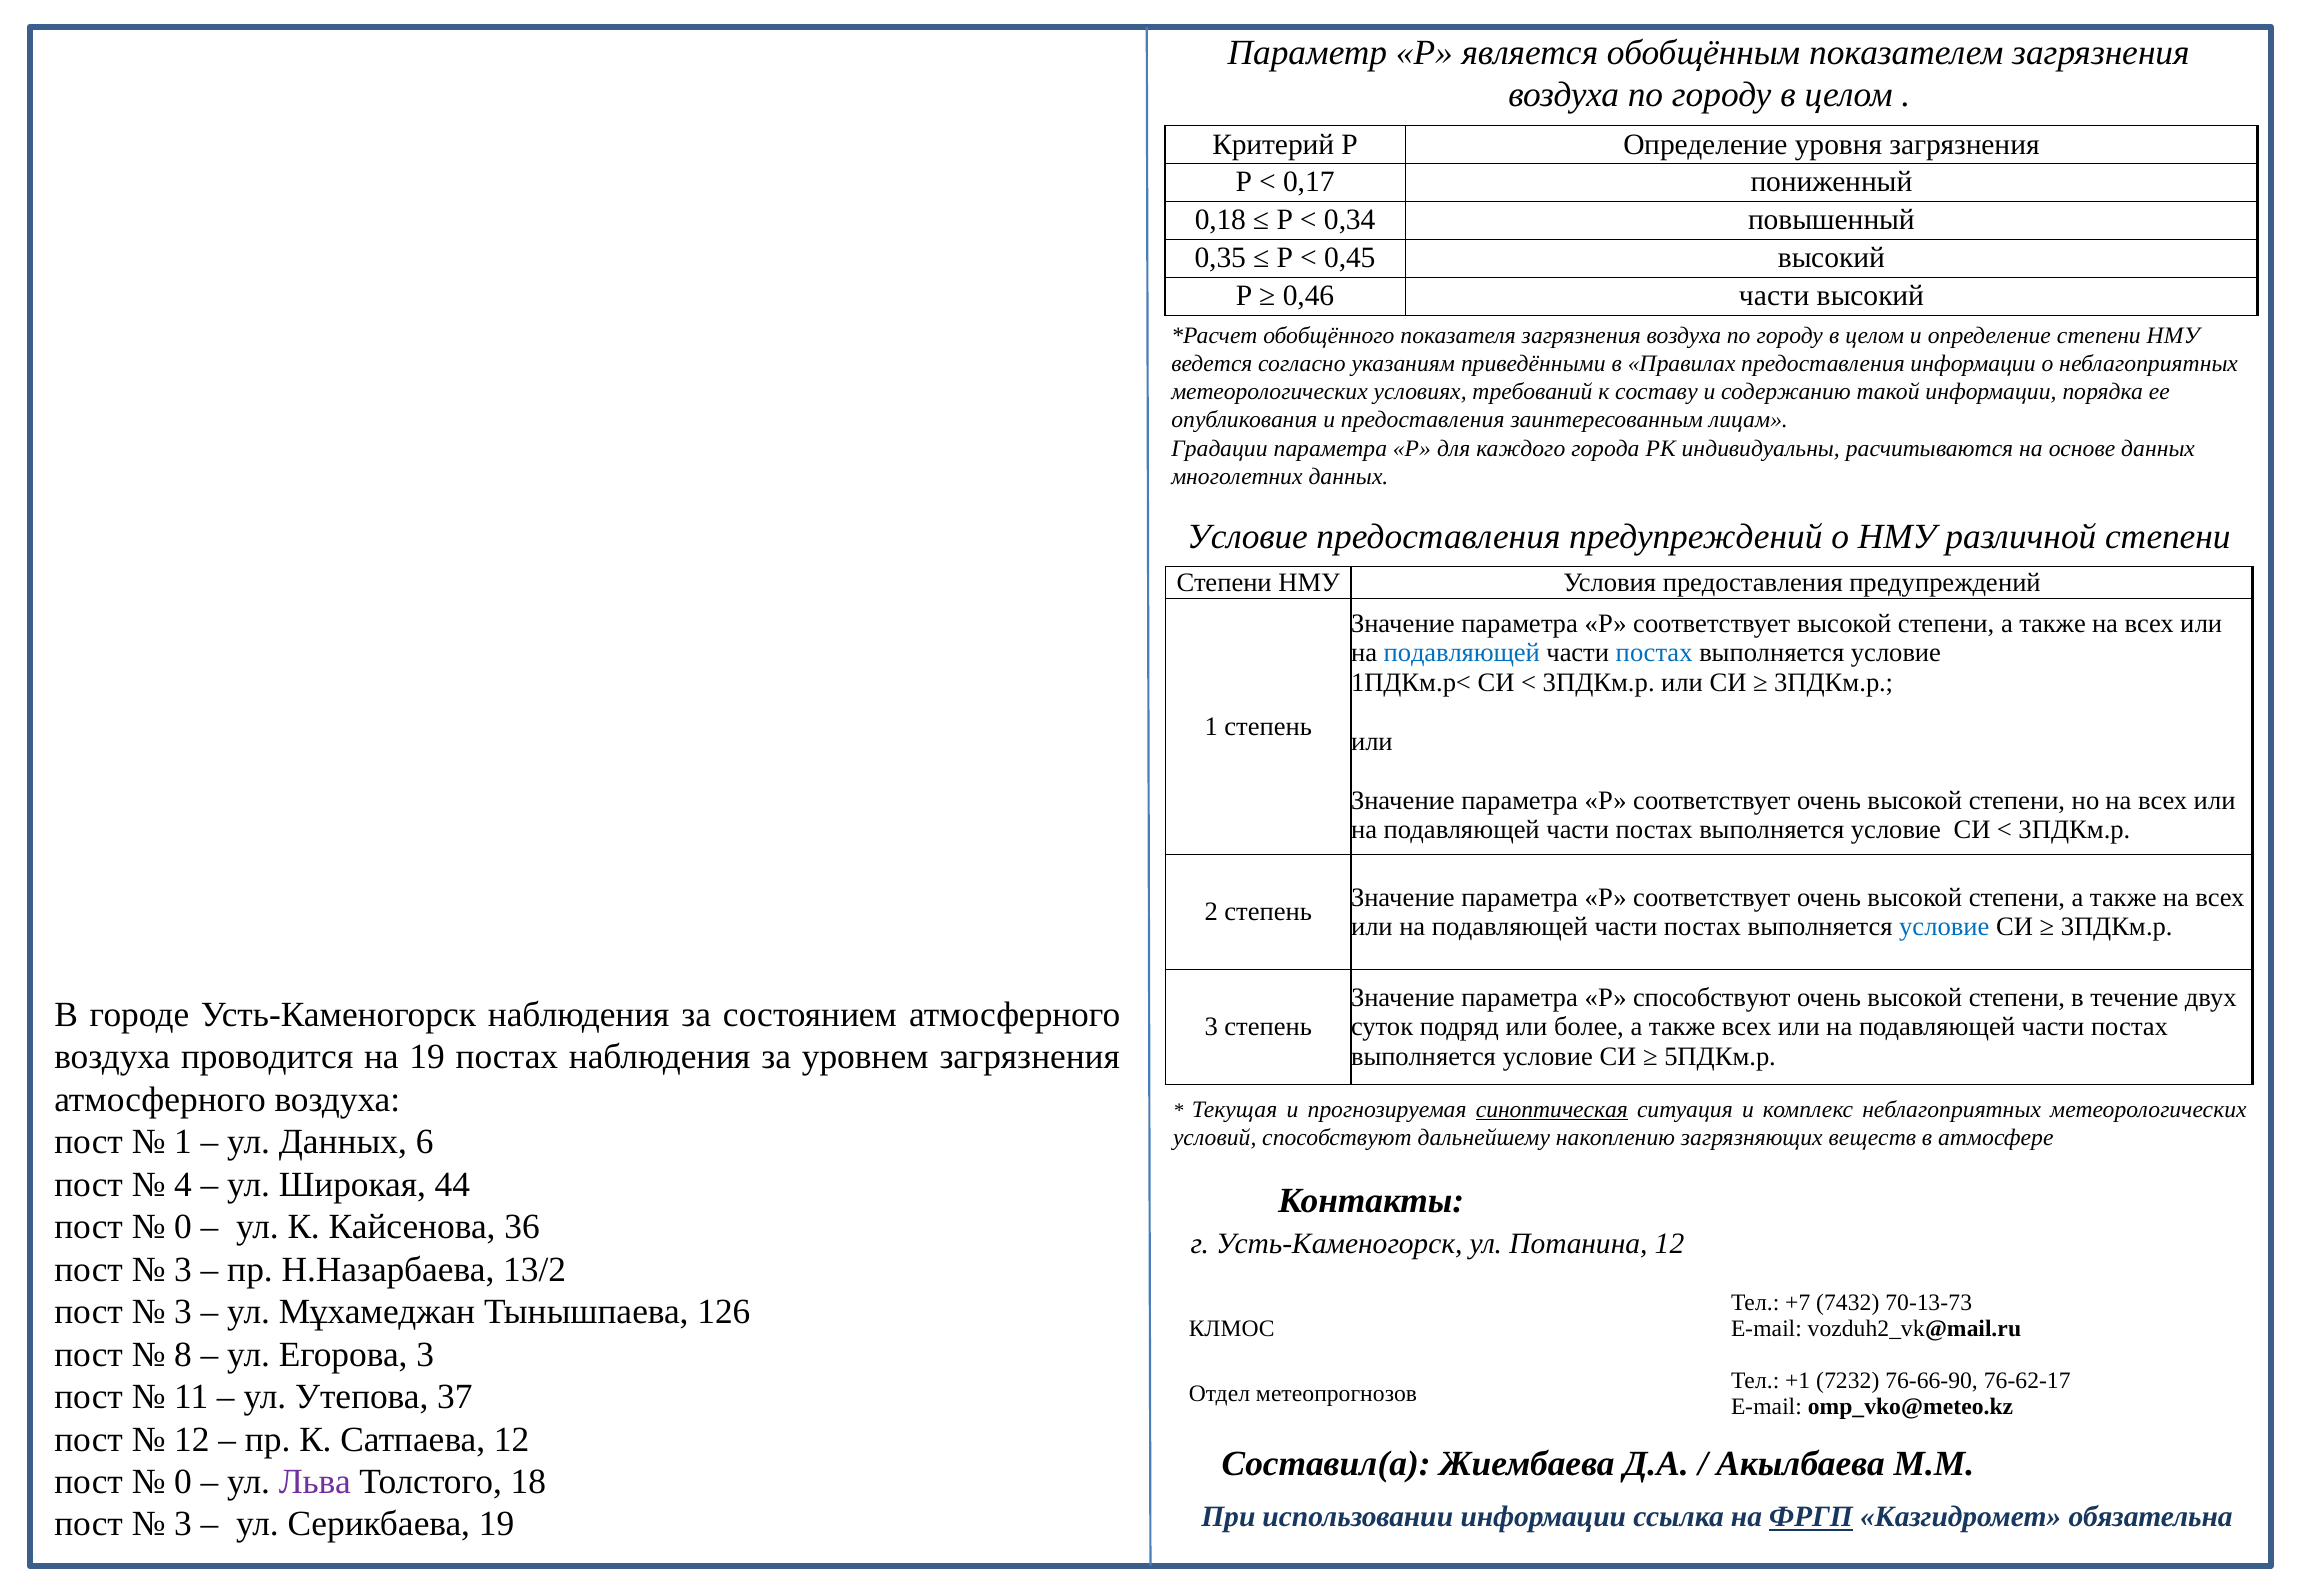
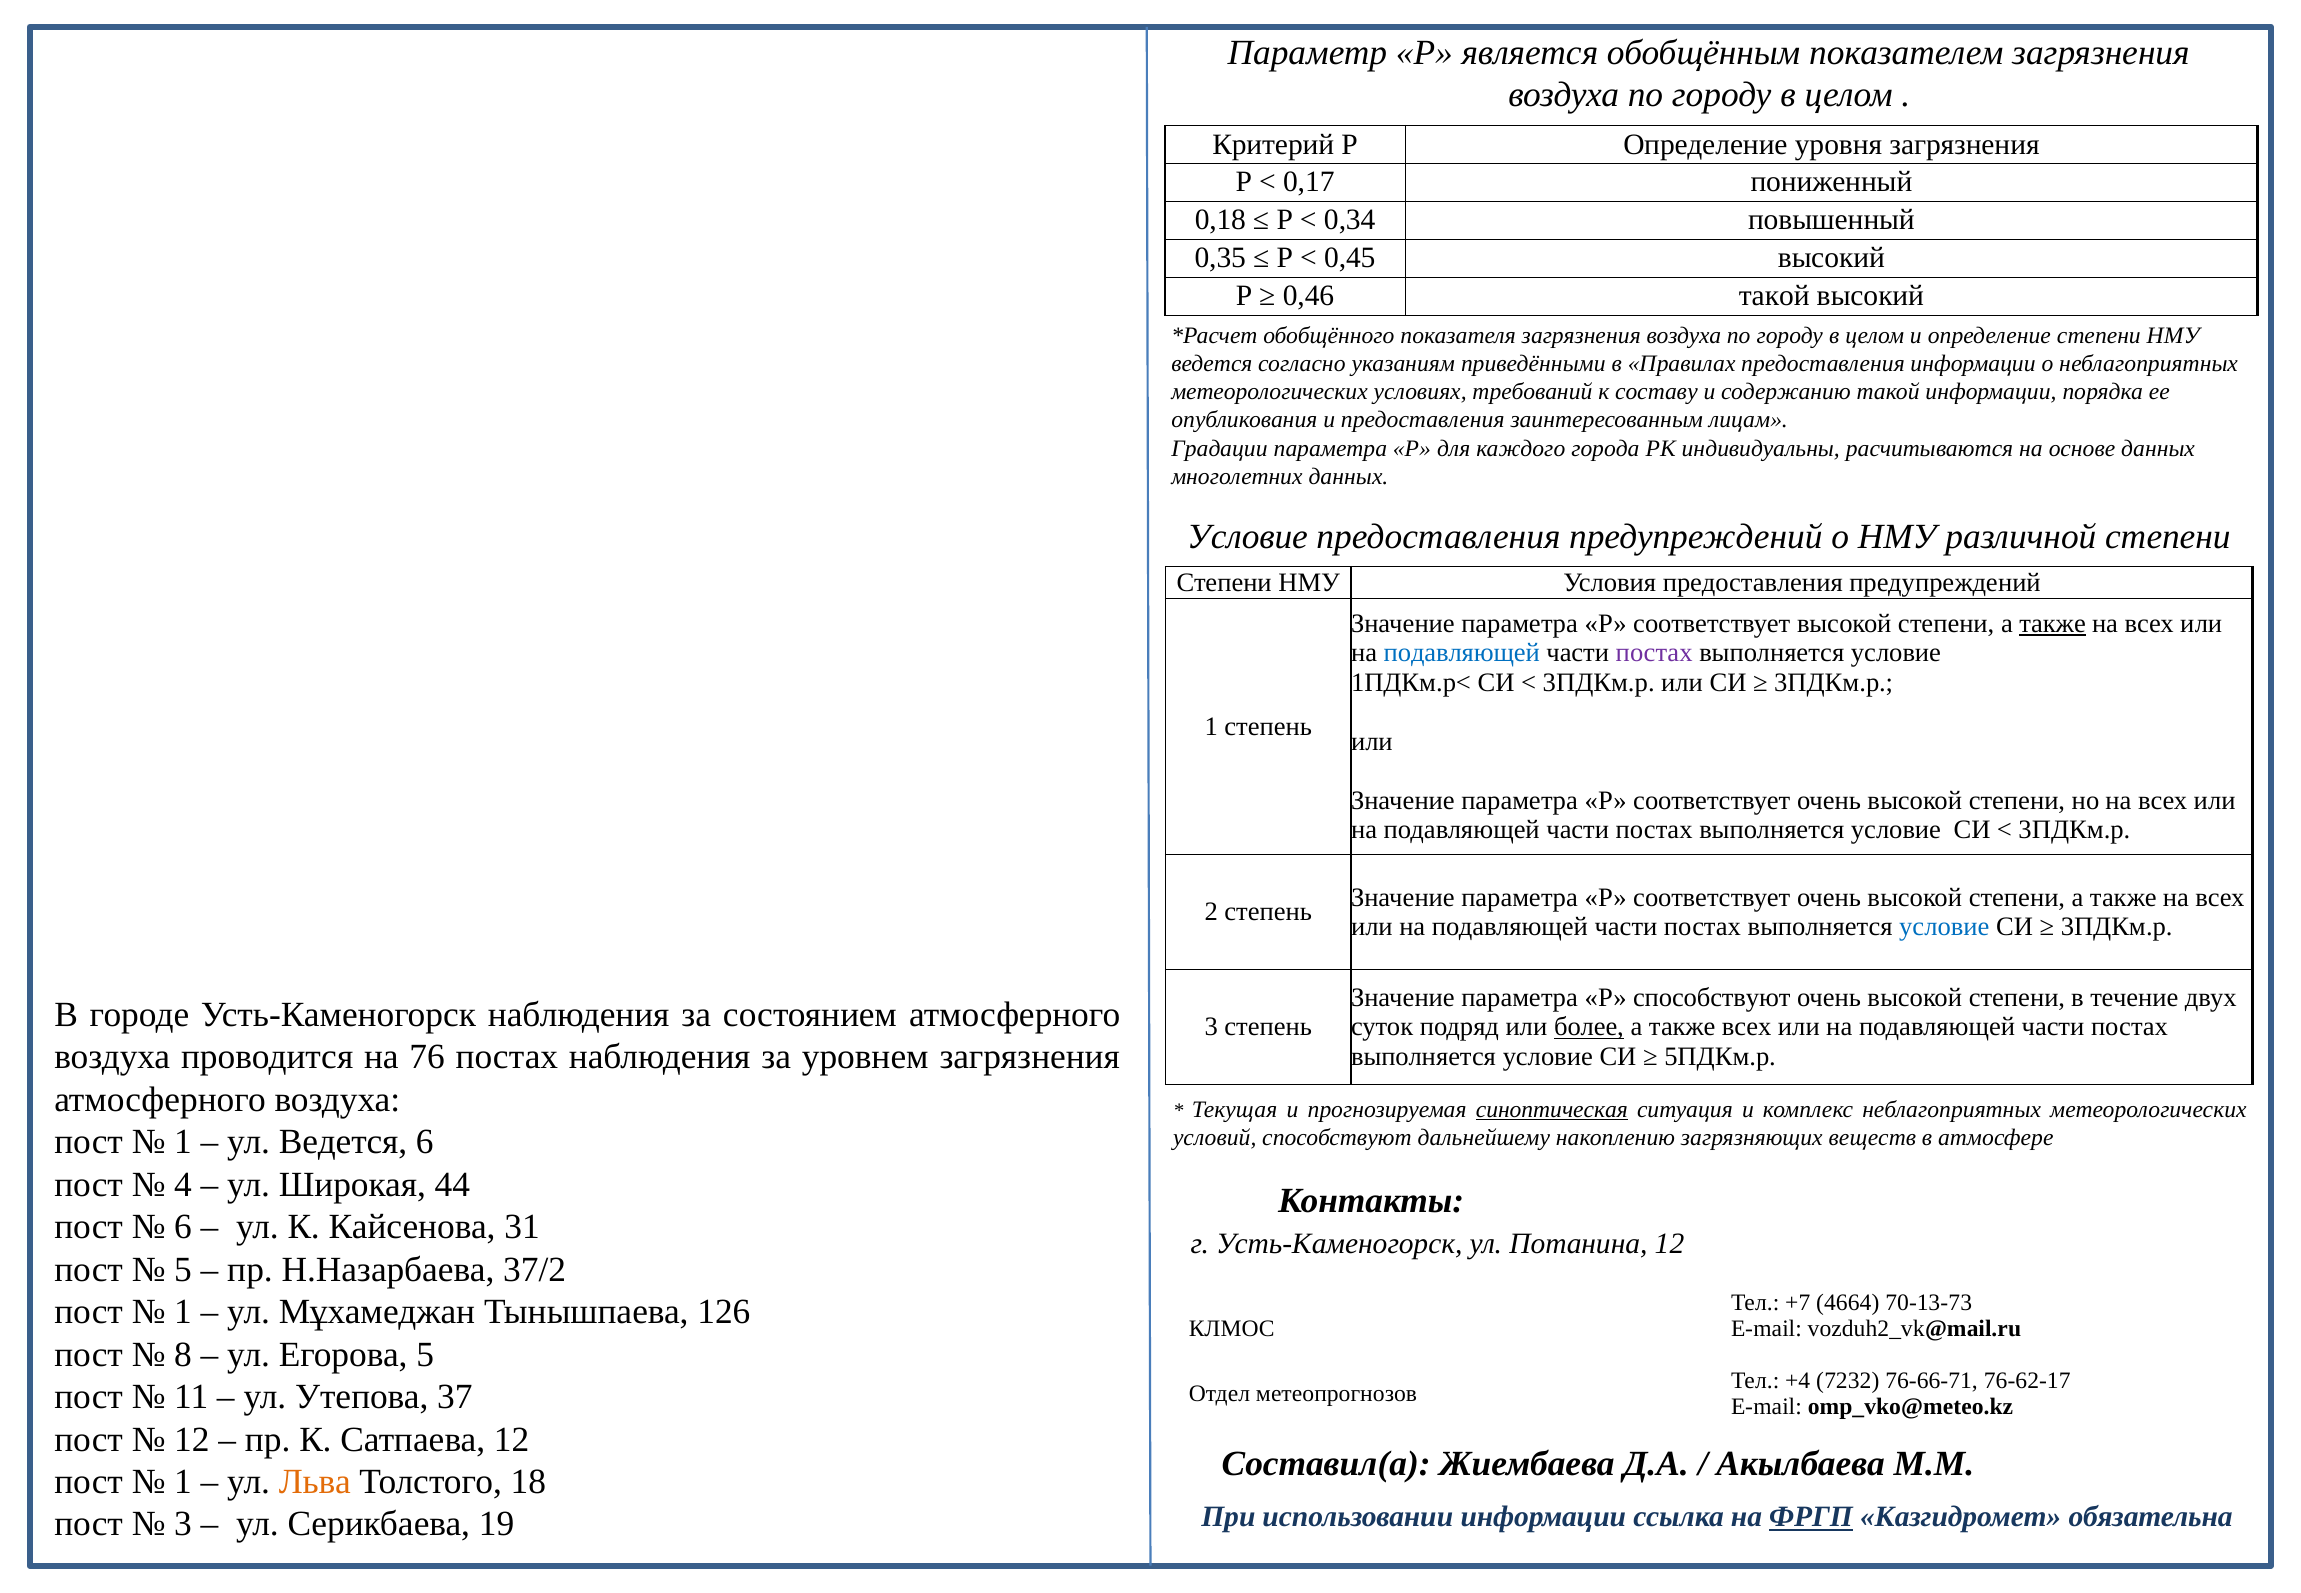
0,46 части: части -> такой (1774, 296)
также underline: none -> present (2053, 624)
постах colour: blue -> purple (1654, 653)
более underline: none -> present (1589, 1027)
на 19: 19 -> 76 (427, 1057)
ул Данных: Данных -> Ведется (343, 1142)
0: 0 -> 6 (183, 1227)
36: 36 -> 31 (522, 1227)
3: 3 -> 5 (183, 1269)
13/2: 13/2 -> 37/2 (535, 1269)
7432: 7432 -> 4664 (1848, 1302)
3: 3 -> 1 (183, 1312)
Егорова 3: 3 -> 5 (425, 1354)
+1: +1 -> +4 (1798, 1380)
76-66-90: 76-66-90 -> 76-66-71 (1932, 1380)
0: 0 -> 1 (183, 1482)
Льва colour: purple -> orange (315, 1482)
